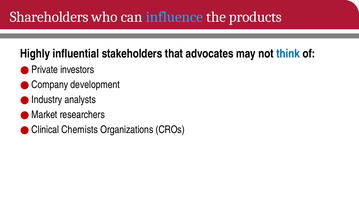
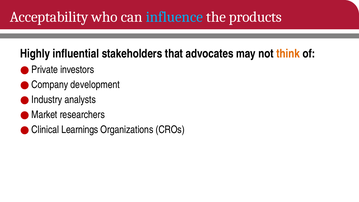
Shareholders: Shareholders -> Acceptability (49, 17)
think colour: blue -> orange (288, 54)
Chemists: Chemists -> Learnings (80, 130)
